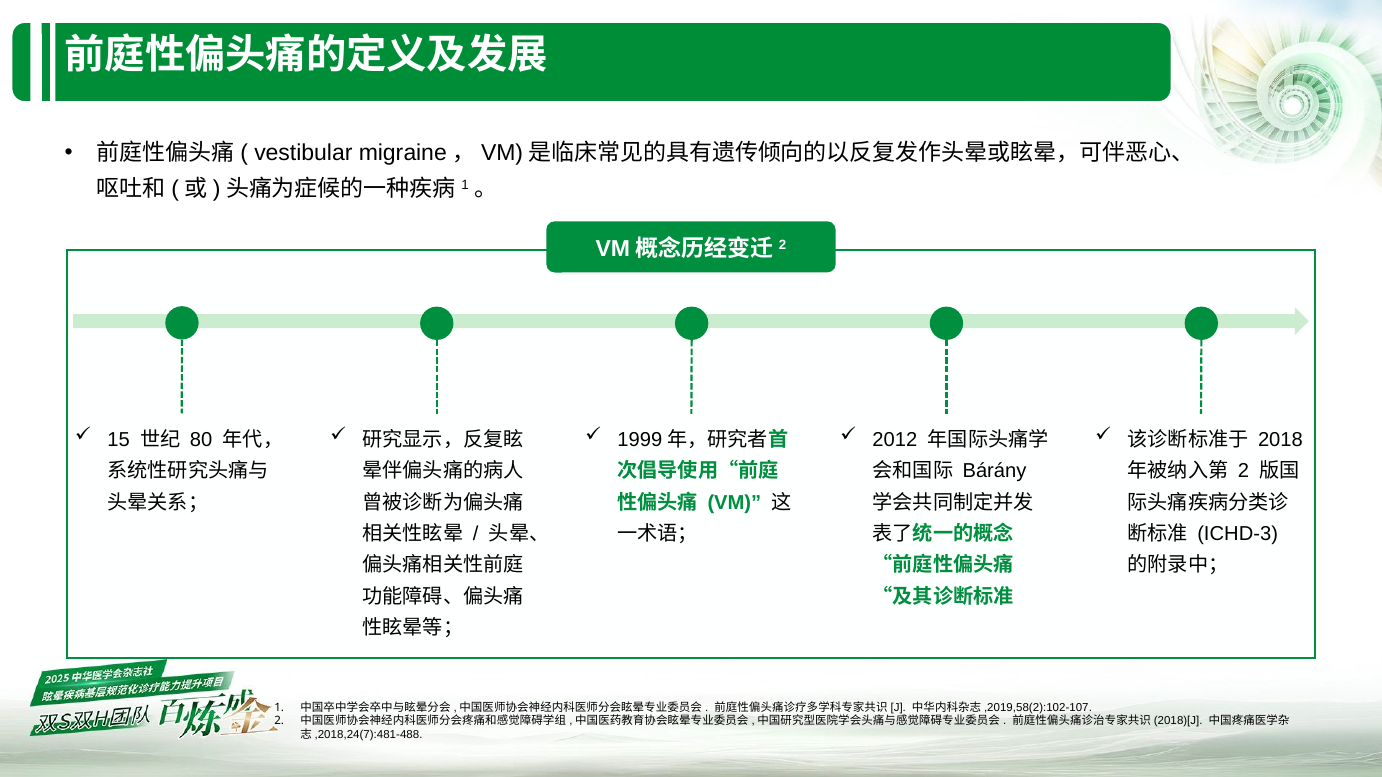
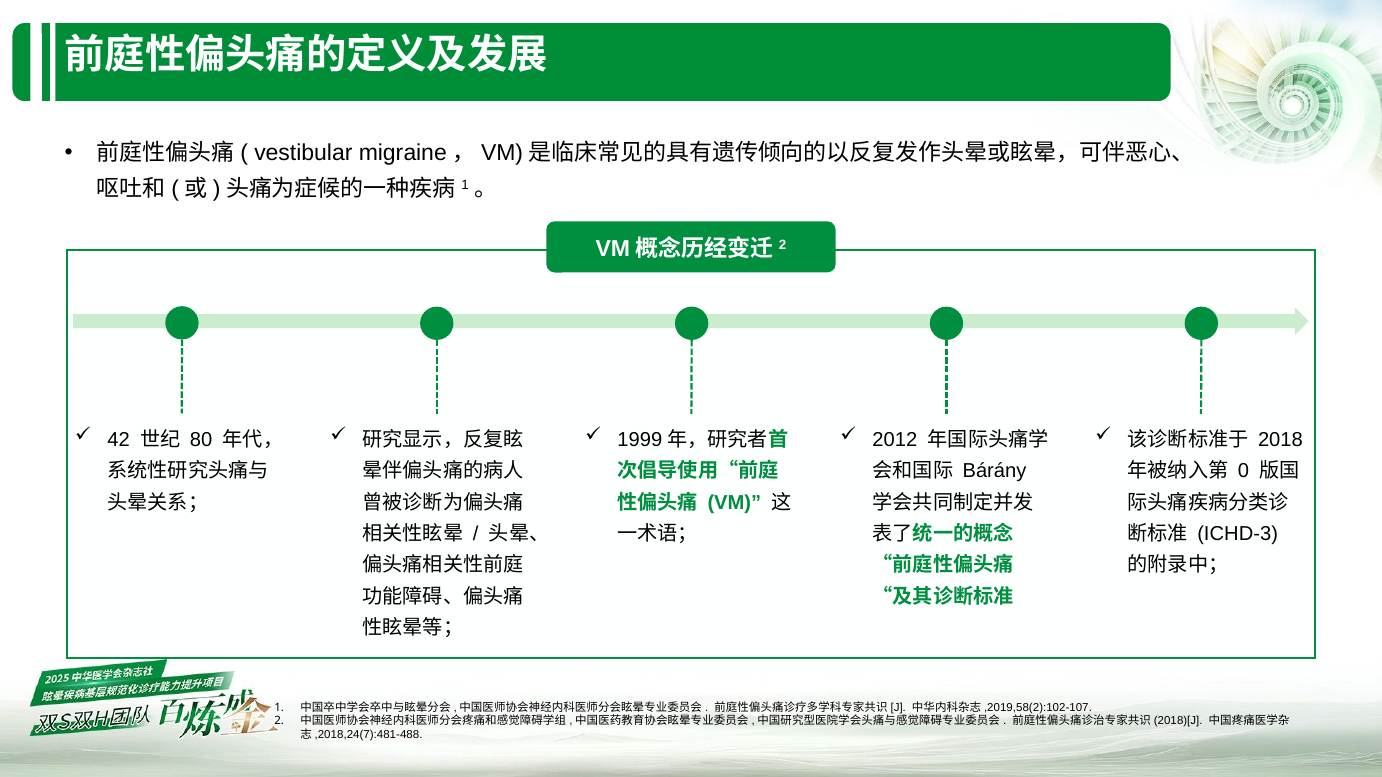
15: 15 -> 42 (119, 440)
2: 2 -> 0 (1243, 471)
